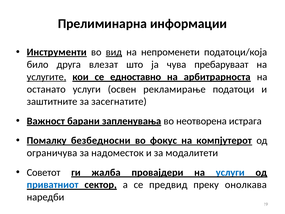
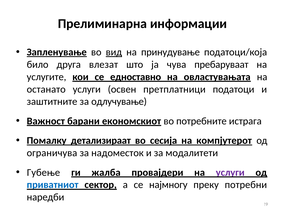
Инструменти: Инструменти -> Запленување (57, 52)
непроменети: непроменети -> принудување (170, 52)
услугите underline: present -> none (46, 77)
арбитрарноста: арбитрарноста -> овластувањата (217, 77)
рекламирање: рекламирање -> претплатници (174, 89)
засегнатите: засегнатите -> одлучување (119, 101)
запленувања: запленувања -> економскиот (132, 121)
неотворена: неотворена -> потребните (201, 121)
безбедносни: безбедносни -> детализираат (101, 140)
фокус: фокус -> сесија (164, 140)
Советот: Советот -> Губење (43, 172)
услуги colour: blue -> purple (230, 172)
предвид: предвид -> најмногу (168, 185)
онолкава: онолкава -> потребни (246, 185)
